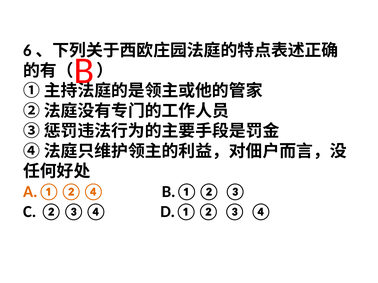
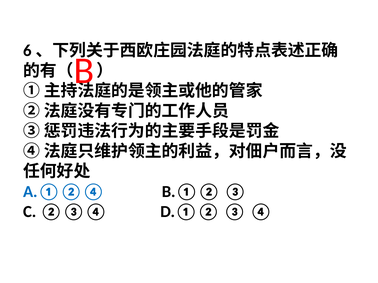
A.①②④ colour: orange -> blue (64, 192)
